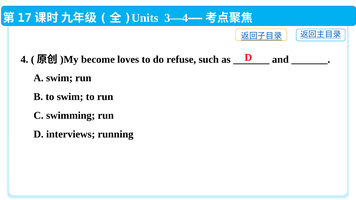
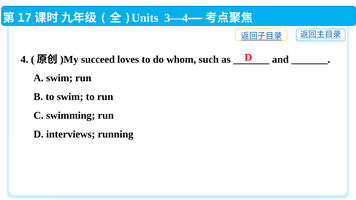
become: become -> succeed (98, 59)
refuse: refuse -> whom (181, 59)
